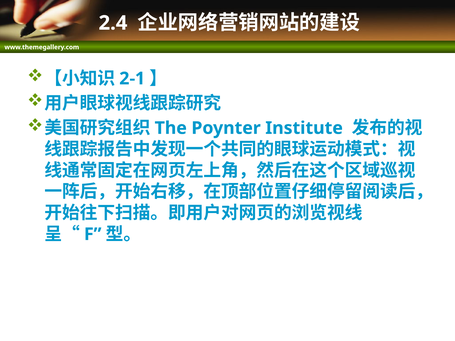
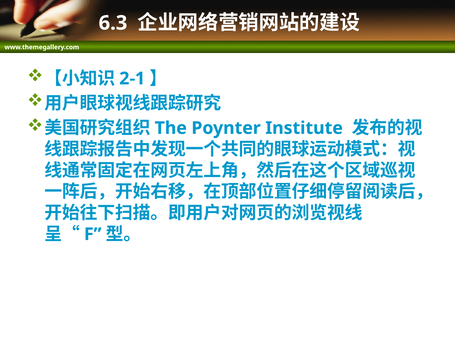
2.4: 2.4 -> 6.3 (113, 23)
